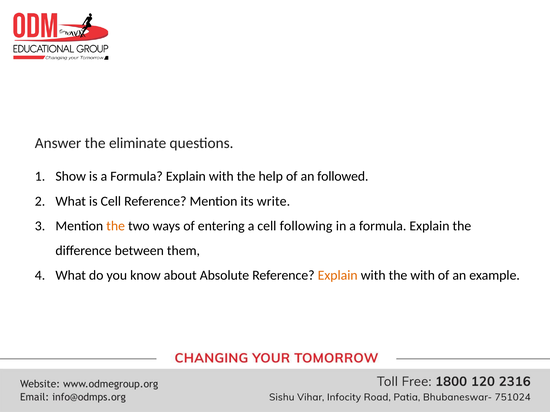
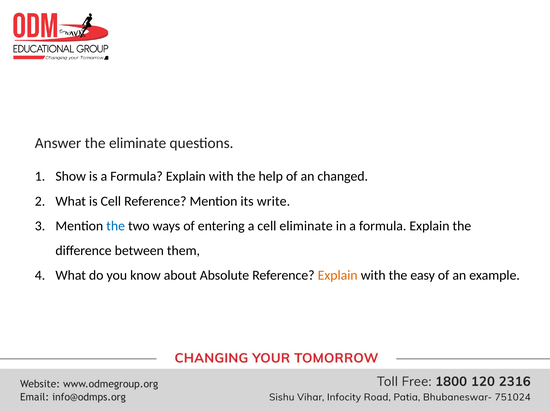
followed: followed -> changed (343, 177)
the colour: orange -> blue (116, 226)
cell following: following -> eliminate (306, 226)
the with: with -> easy (423, 276)
